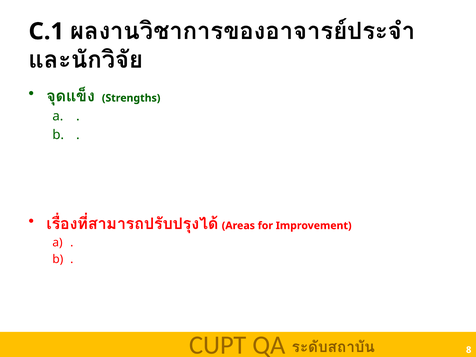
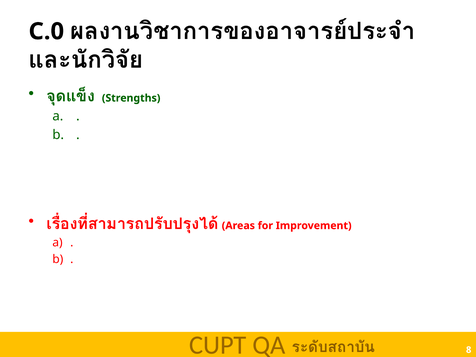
C.1: C.1 -> C.0 (46, 31)
